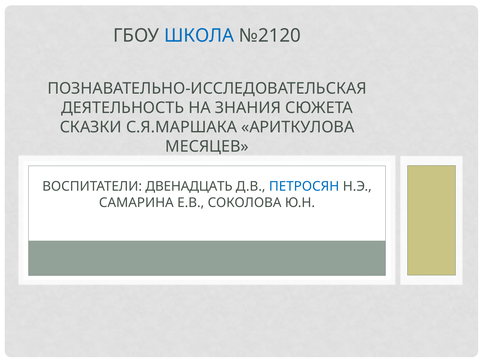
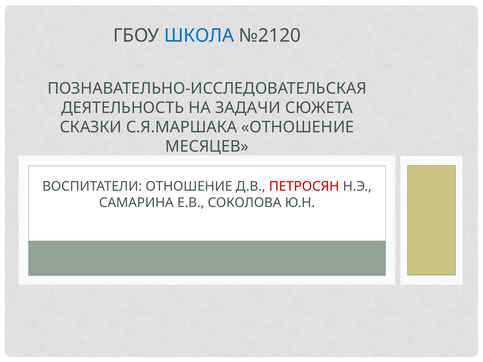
ЗНАНИЯ: ЗНАНИЯ -> ЗАДАЧИ (248, 108)
С.Я.МАРШАКА АРИТКУЛОВА: АРИТКУЛОВА -> ОТНОШЕНИЕ (298, 127)
ВОСПИТАТЕЛИ ДВЕНАДЦАТЬ: ДВЕНАДЦАТЬ -> ОТНОШЕНИЕ (189, 187)
ПЕТРОСЯН colour: blue -> red (304, 187)
